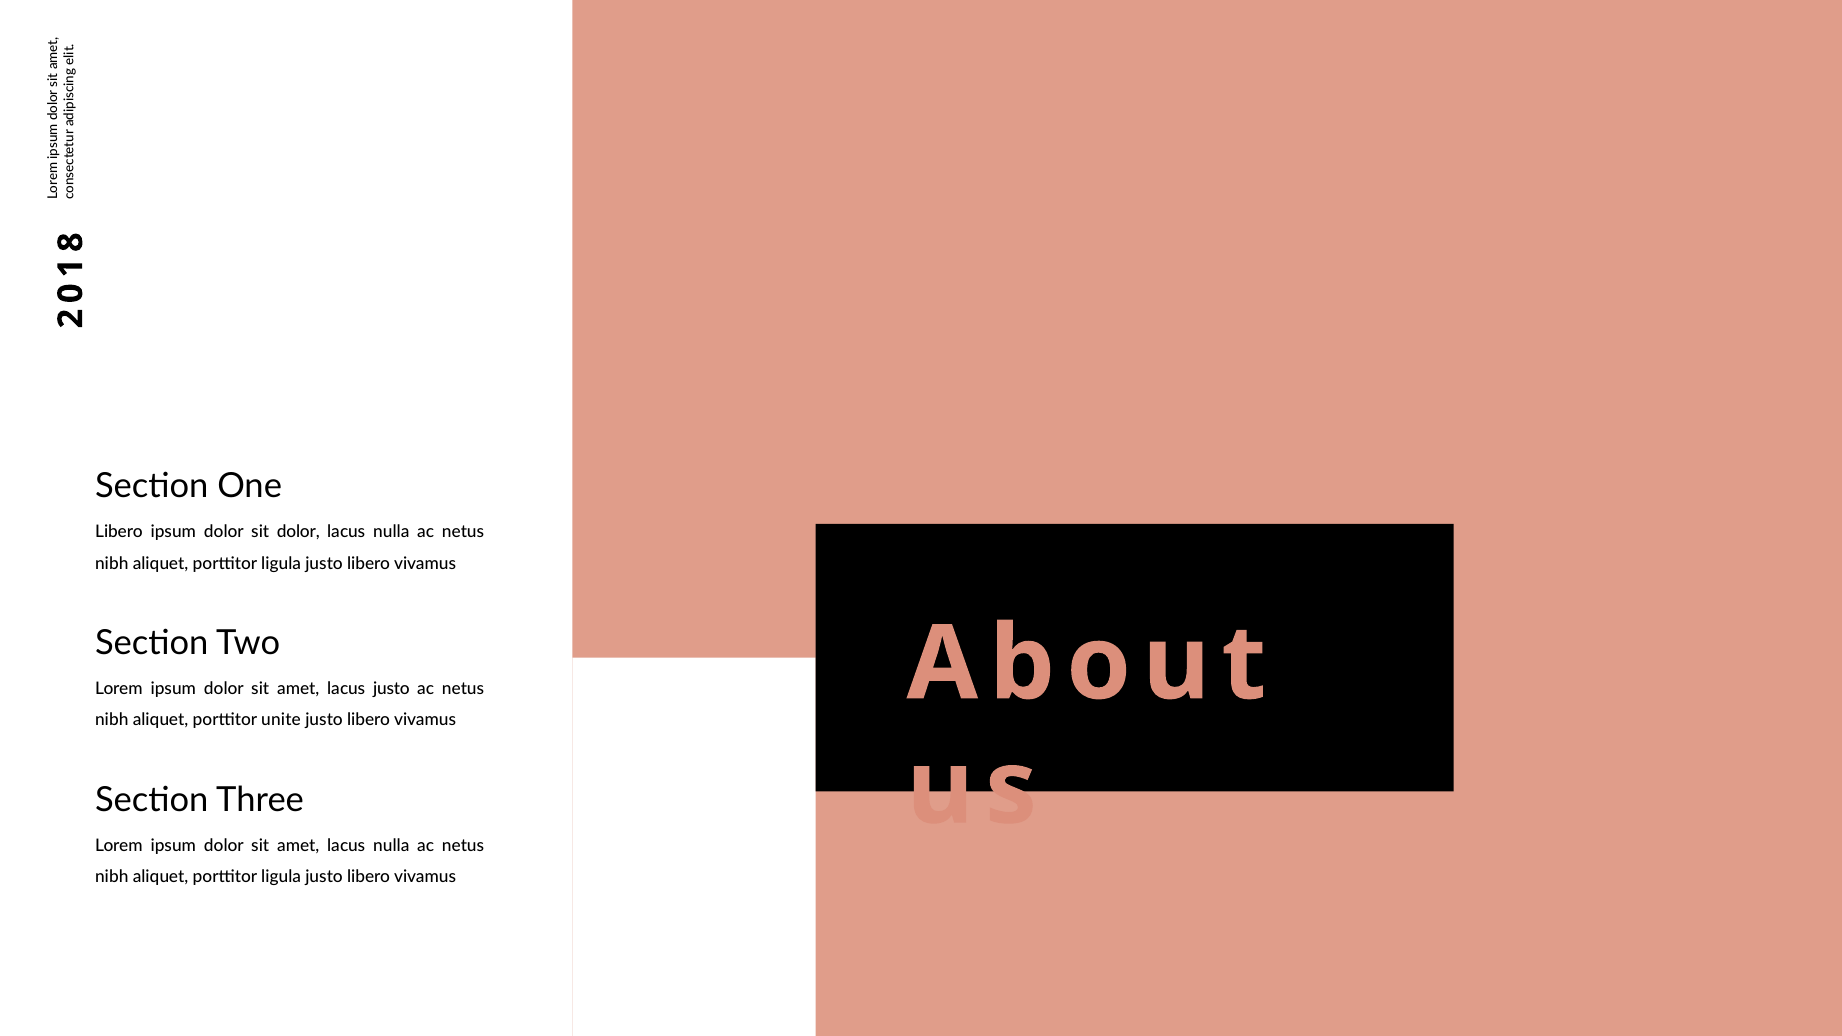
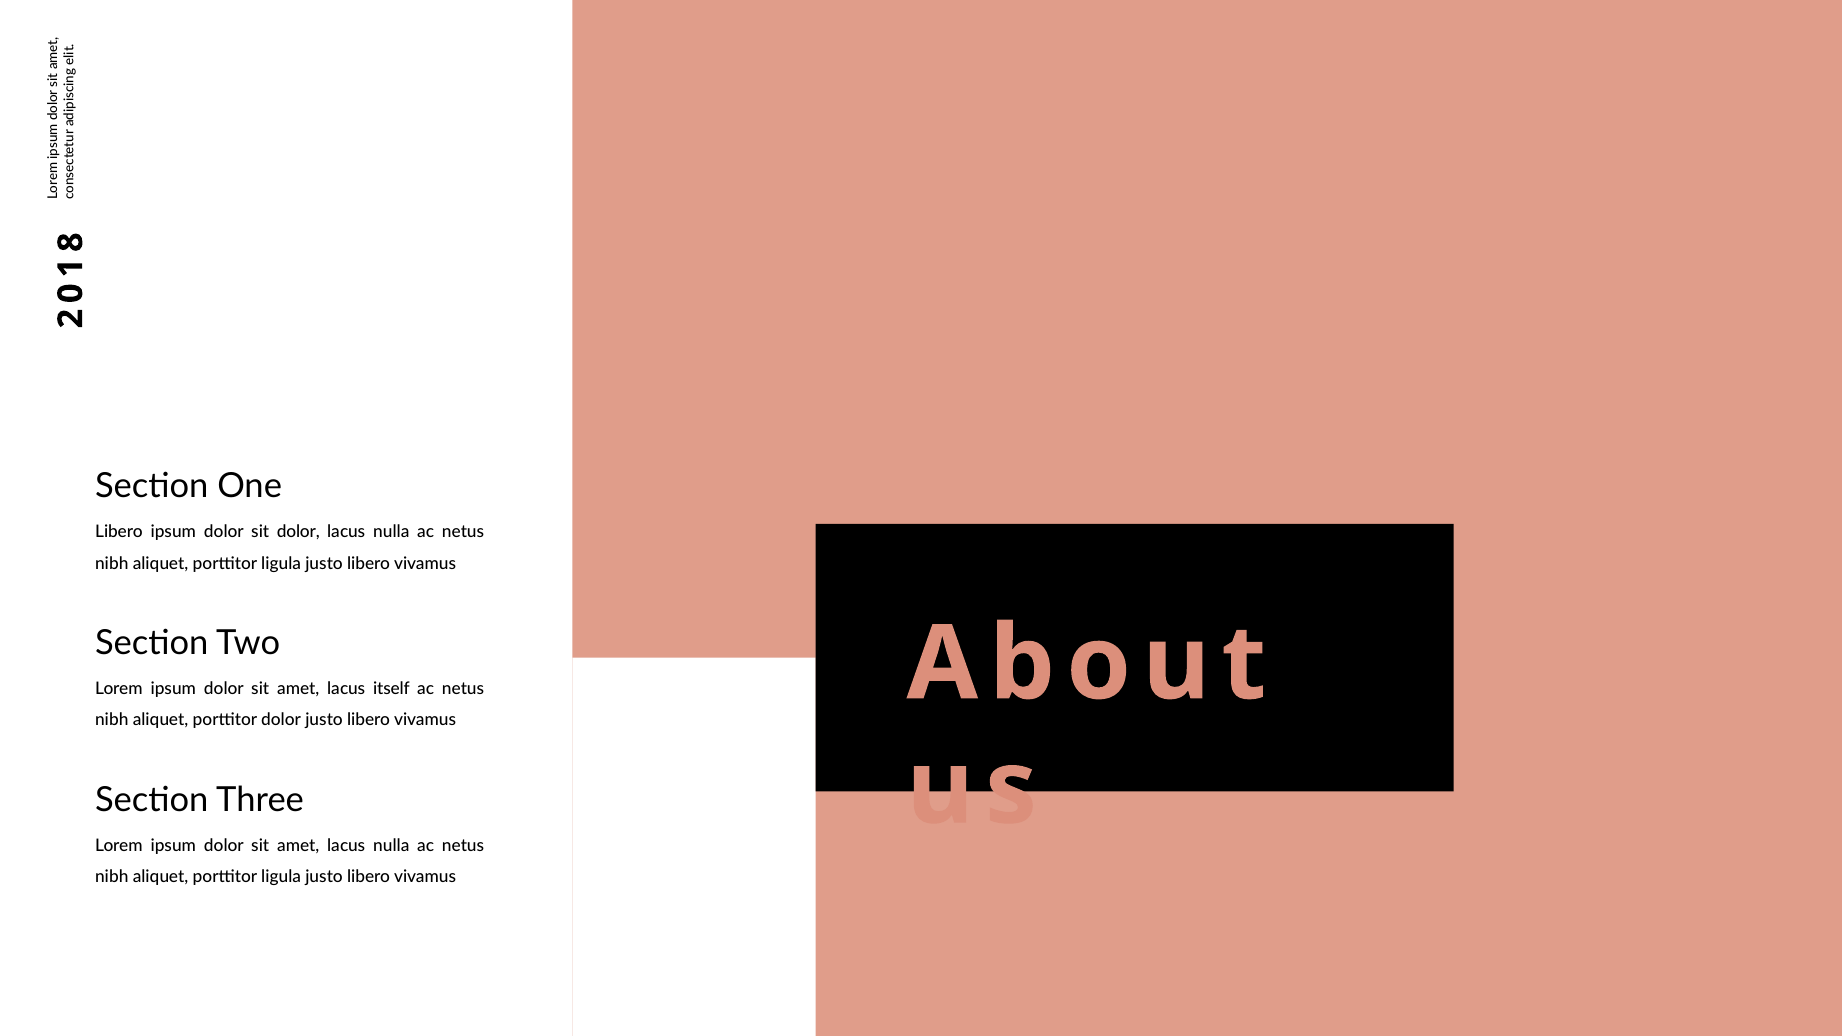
lacus justo: justo -> itself (391, 689)
porttitor unite: unite -> dolor (281, 720)
